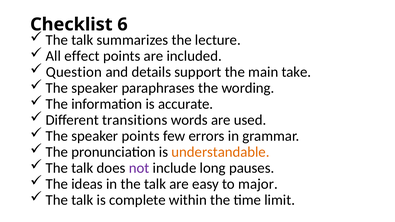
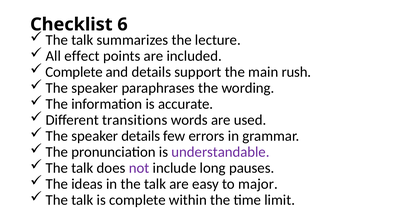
Question: Question -> Complete (74, 72)
take: take -> rush (296, 72)
speaker points: points -> details (141, 136)
understandable colour: orange -> purple (221, 152)
